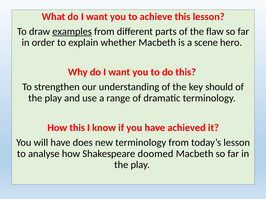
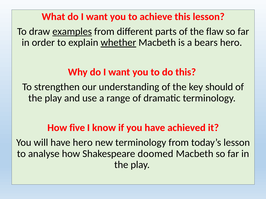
whether underline: none -> present (118, 43)
scene: scene -> bears (206, 43)
How this: this -> five (77, 128)
have does: does -> hero (83, 143)
